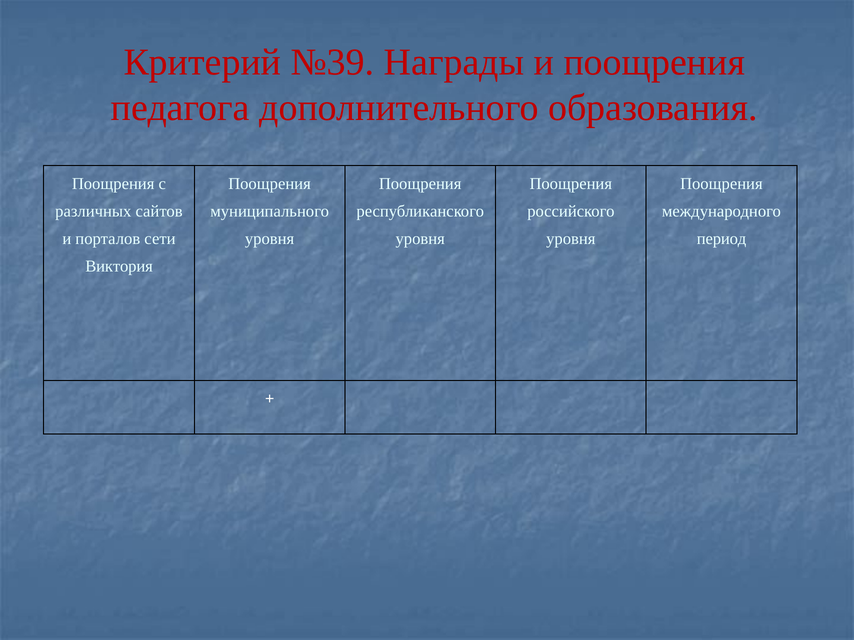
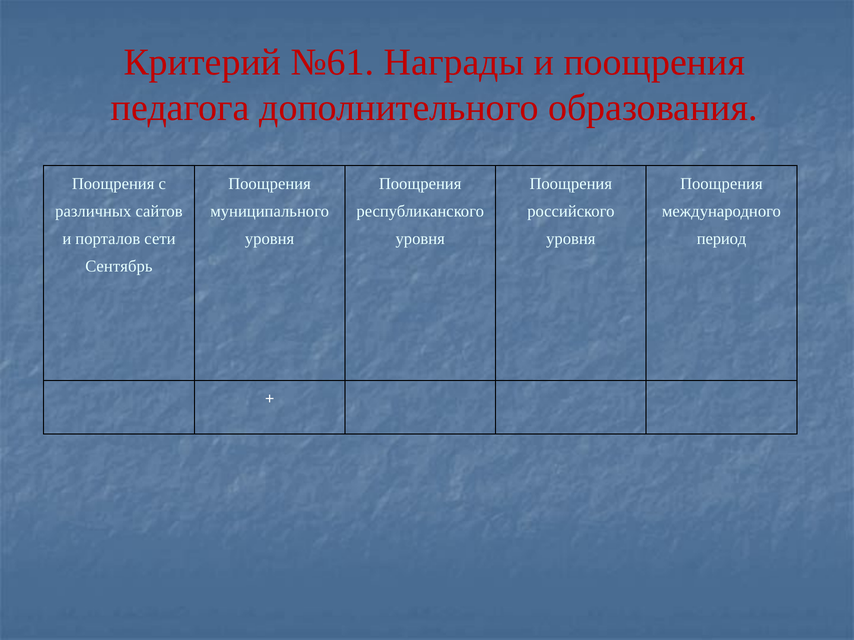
№39: №39 -> №61 (333, 62)
Виктория: Виктория -> Сентябрь (119, 267)
